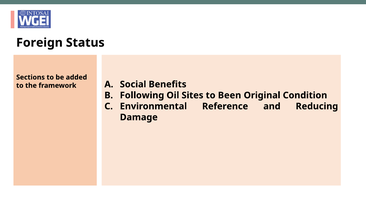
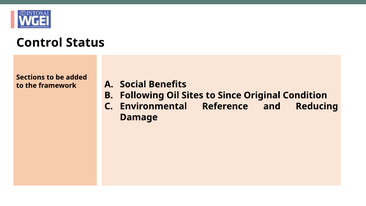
Foreign: Foreign -> Control (39, 43)
Been: Been -> Since (230, 95)
